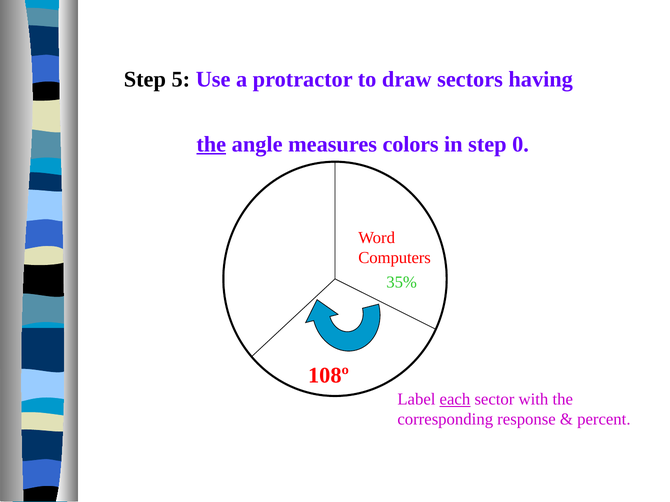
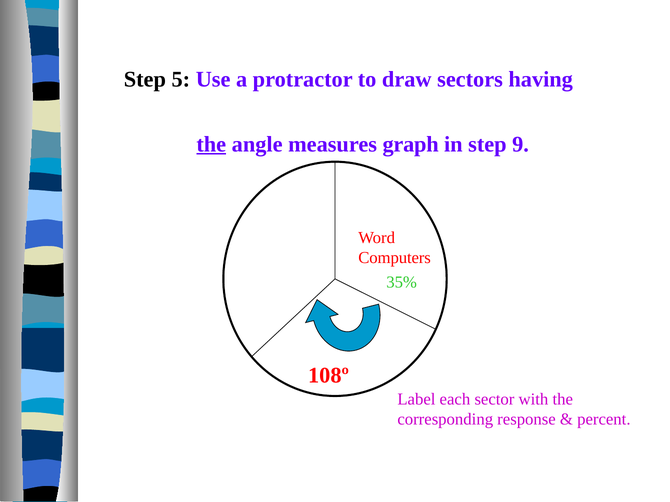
colors: colors -> graph (411, 144)
0: 0 -> 9 (521, 144)
each underline: present -> none (455, 400)
